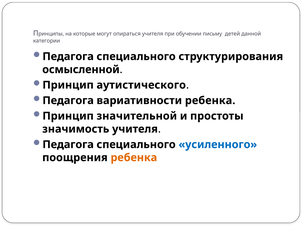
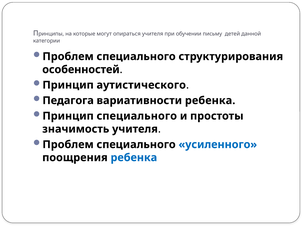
Педагога: Педагога -> Проблем (68, 57)
осмысленной: осмысленной -> особенностей (81, 70)
Принцип значительной: значительной -> специального (137, 116)
Педагога: Педагога -> Проблем (68, 145)
ребенка colour: orange -> blue (134, 158)
